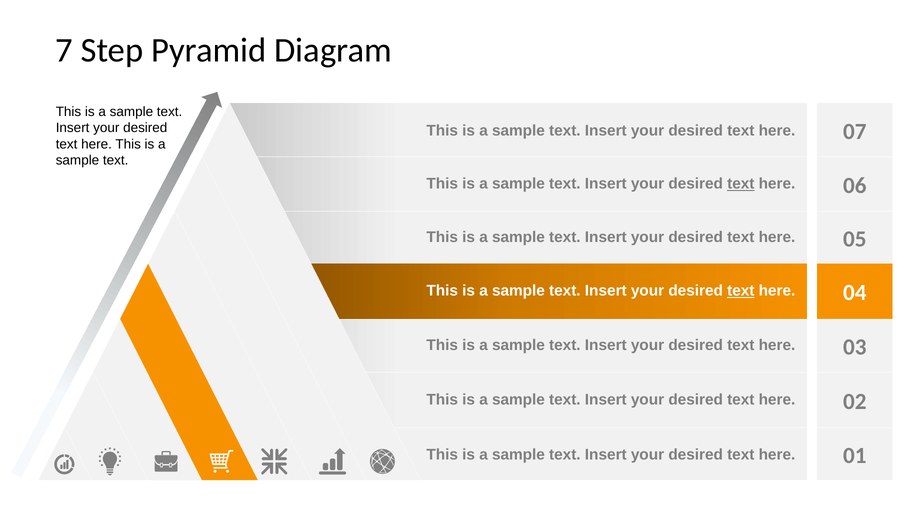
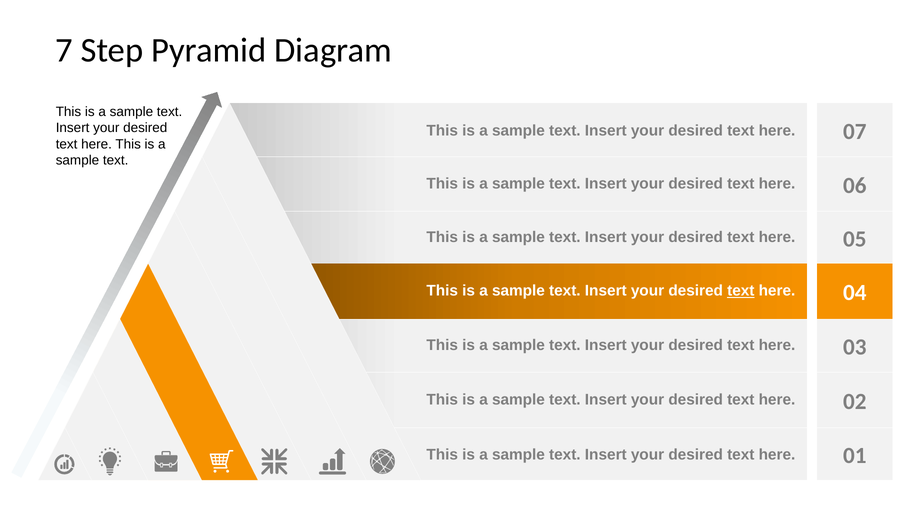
text underline: present -> none (741, 184)
